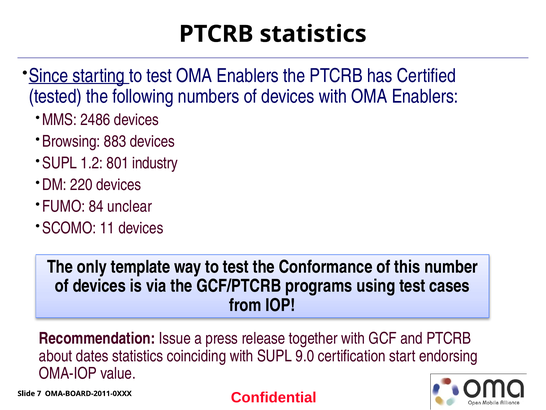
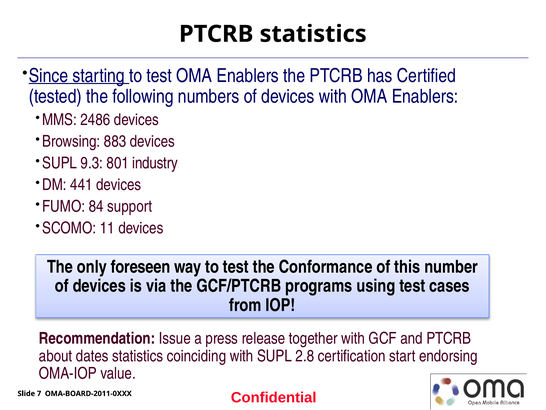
1.2: 1.2 -> 9.3 (92, 163)
220: 220 -> 441 (81, 185)
unclear: unclear -> support (130, 206)
template: template -> foreseen (141, 267)
9.0: 9.0 -> 2.8 (305, 356)
